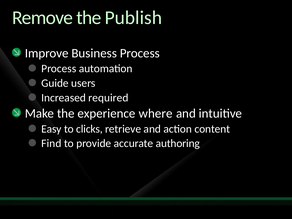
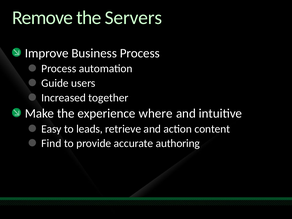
Publish: Publish -> Servers (133, 18)
required: required -> together (108, 98)
clicks: clicks -> leads (89, 129)
